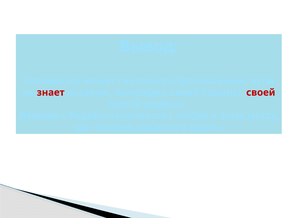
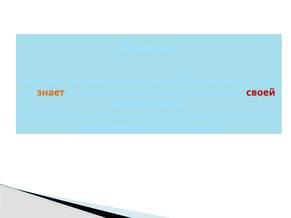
знает colour: red -> orange (51, 93)
